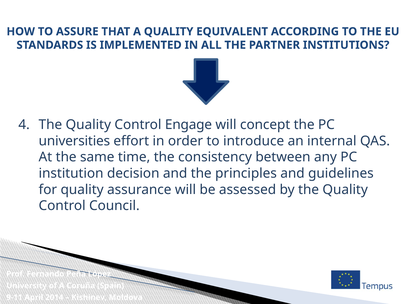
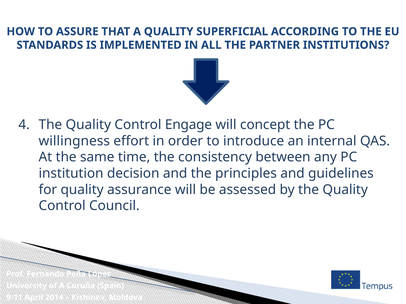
EQUIVALENT: EQUIVALENT -> SUPERFICIAL (232, 32)
universities: universities -> willingness (74, 141)
